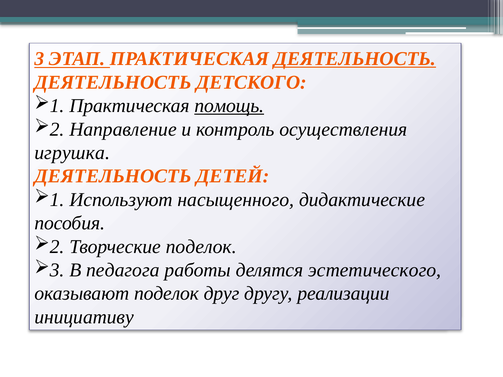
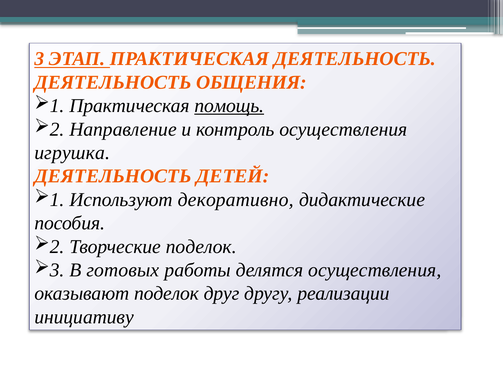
ДЕЯТЕЛЬНОСТЬ underline: present -> none (355, 59)
ДЕТСКОГО: ДЕТСКОГО -> ОБЩЕНИЯ (251, 82)
насыщенного: насыщенного -> декоративно (236, 200)
педагога: педагога -> готовых (123, 270)
делятся эстетического: эстетического -> осуществления (375, 270)
